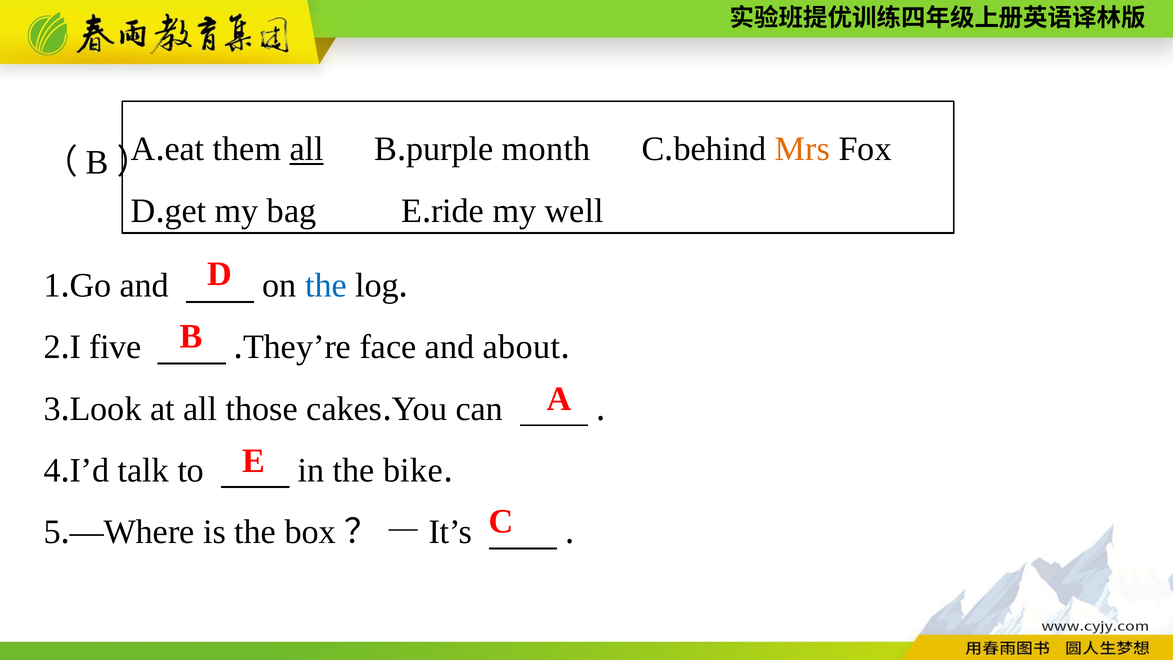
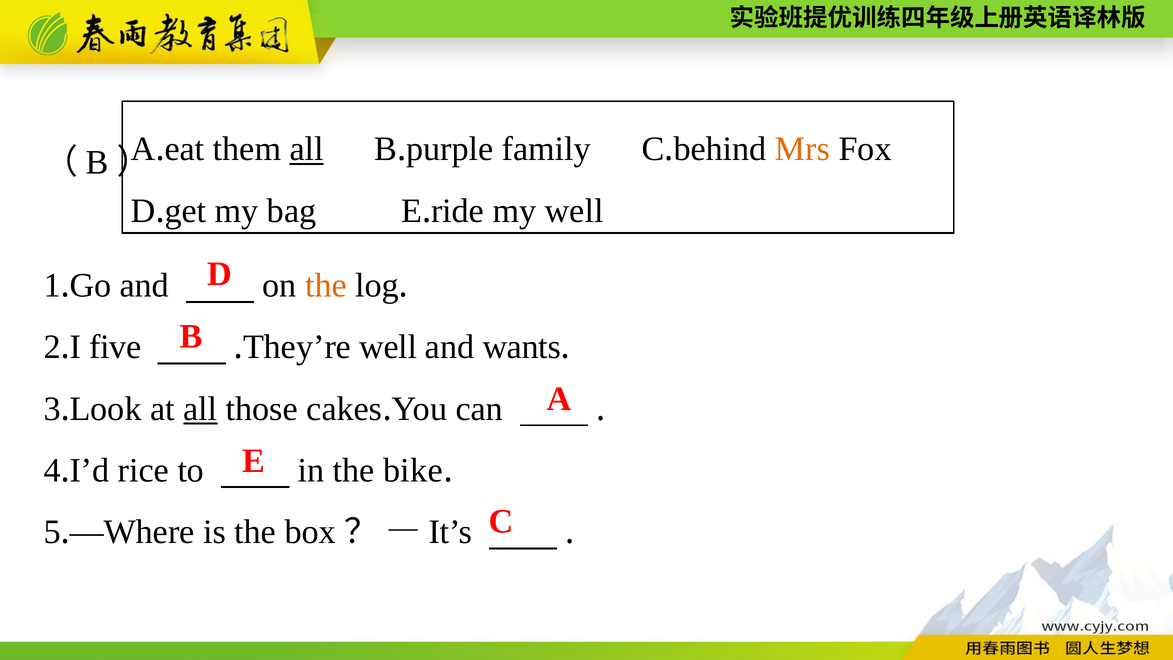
month: month -> family (546, 149)
the colour: blue -> orange (326, 286)
face: face -> well (388, 347)
about: about -> wants (522, 347)
all underline: none -> present (200, 409)
talk: talk -> rice (143, 470)
